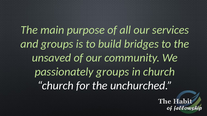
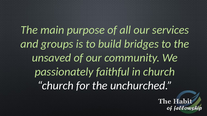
passionately groups: groups -> faithful (113, 72)
